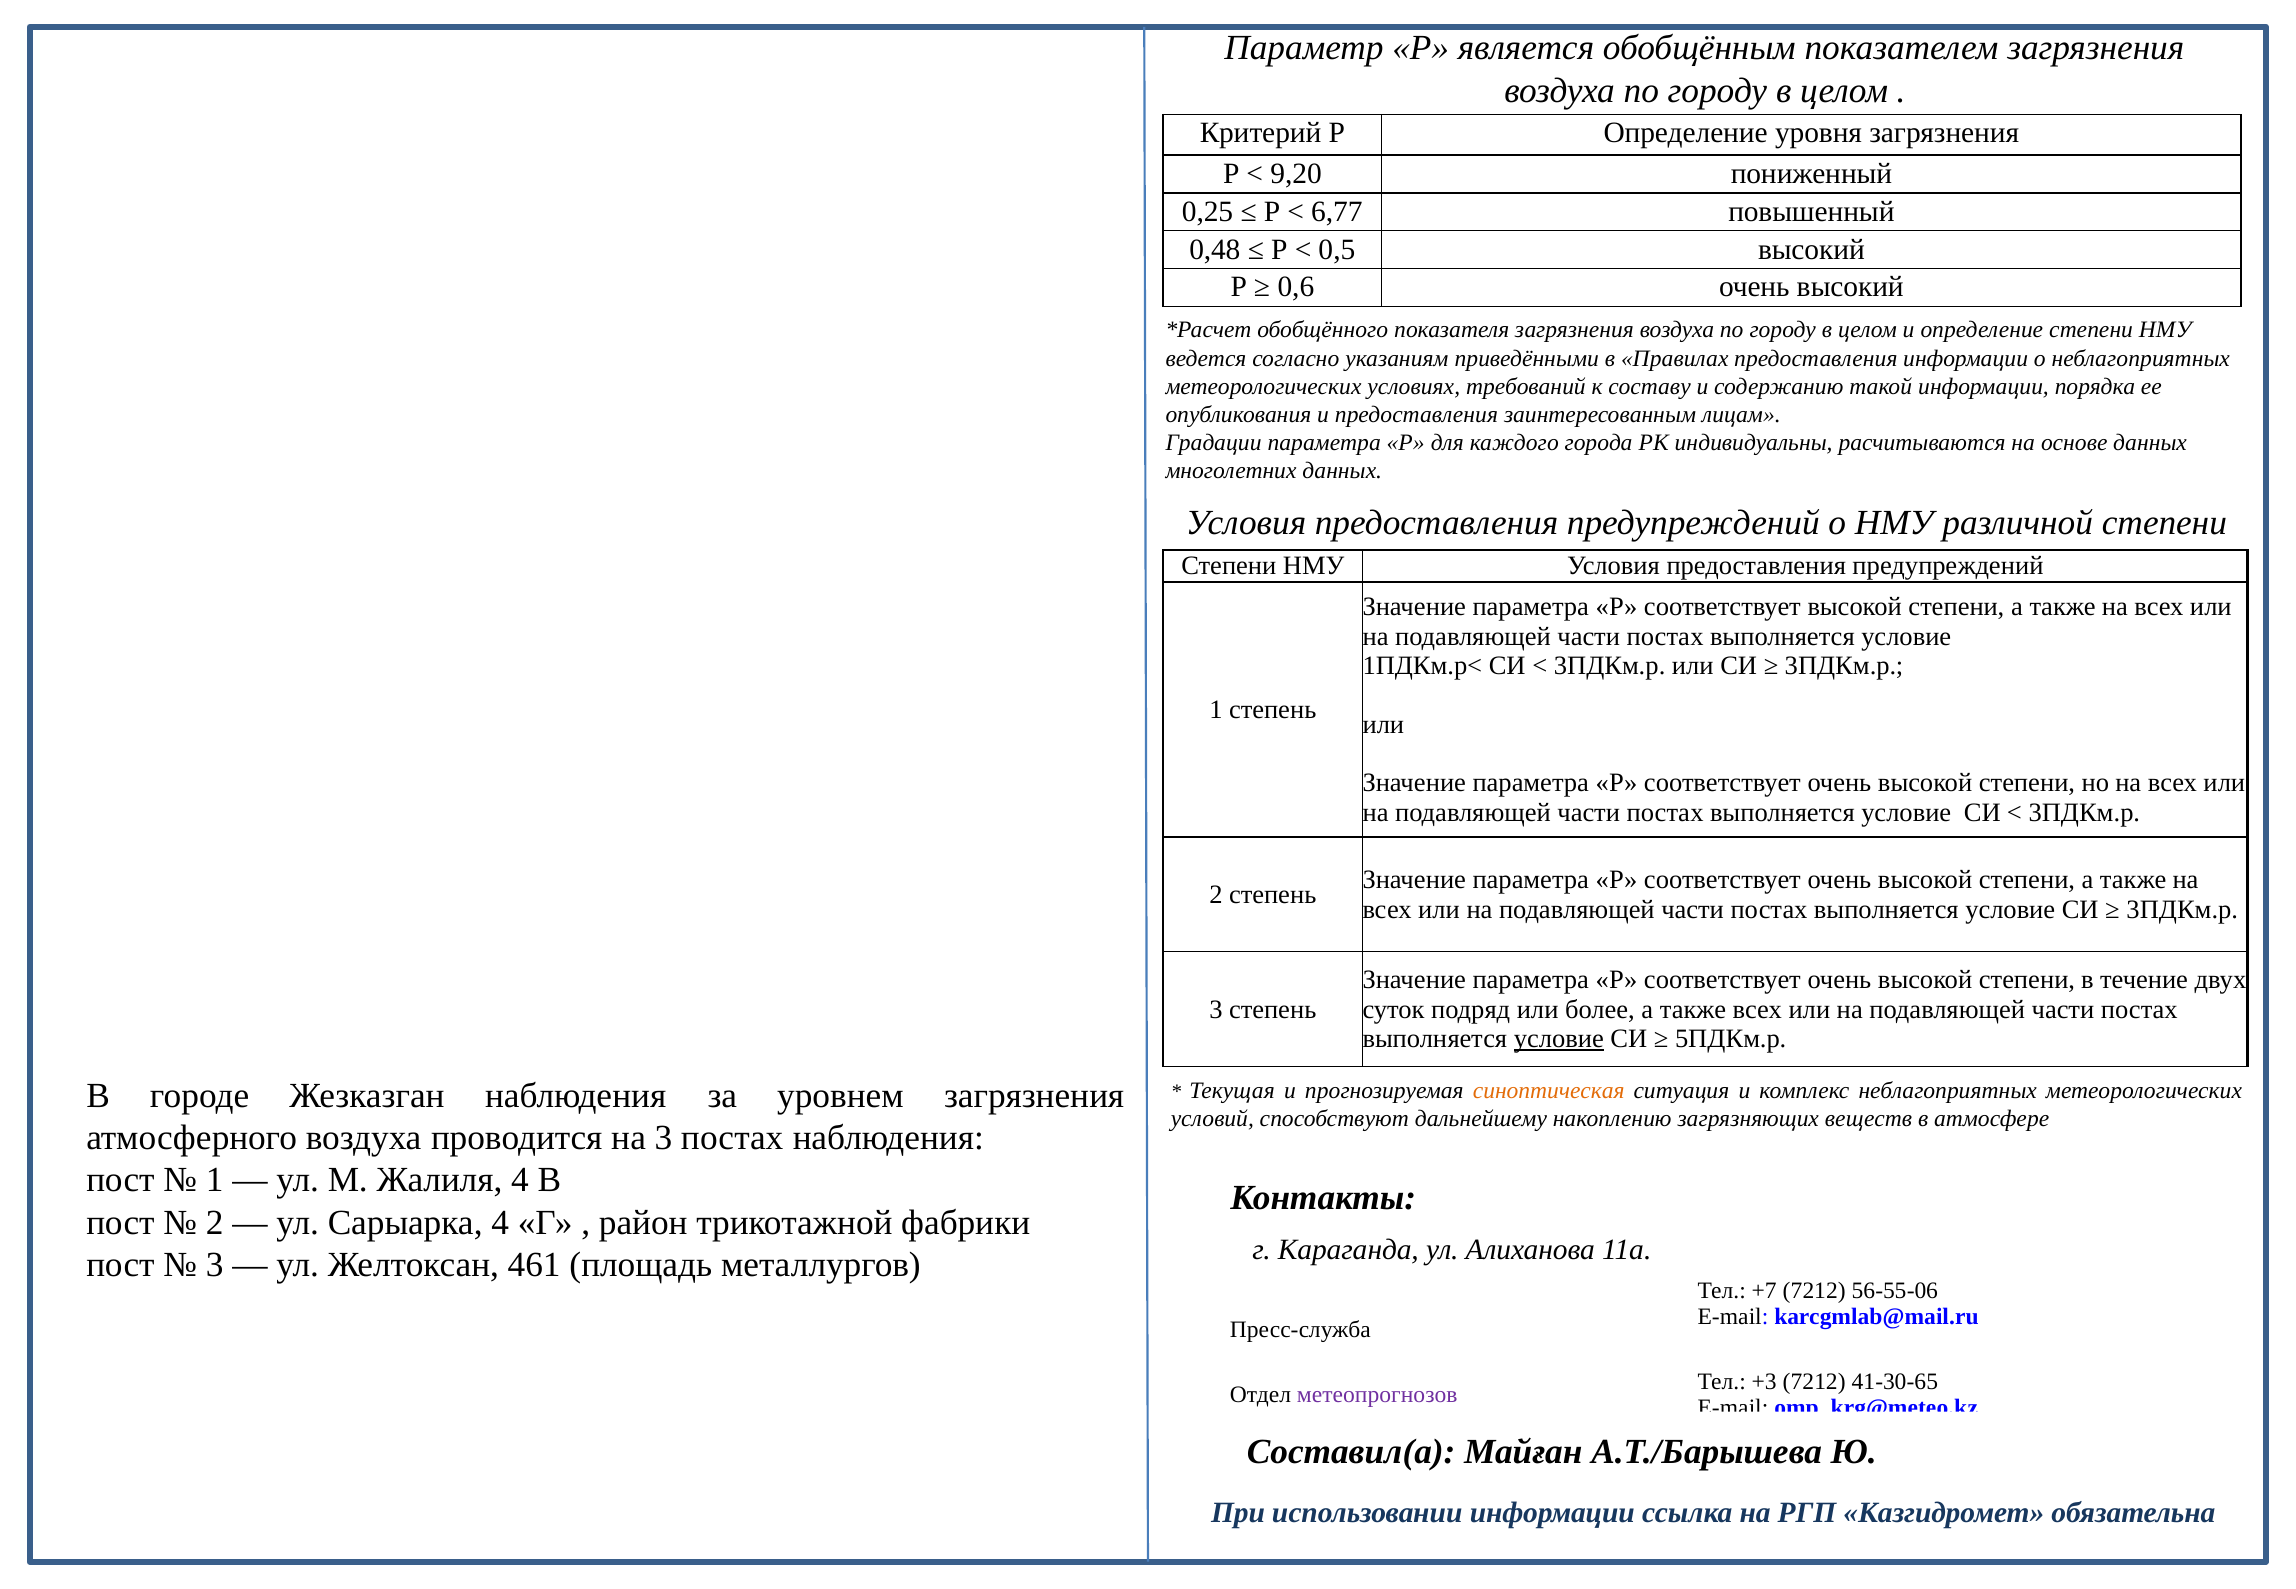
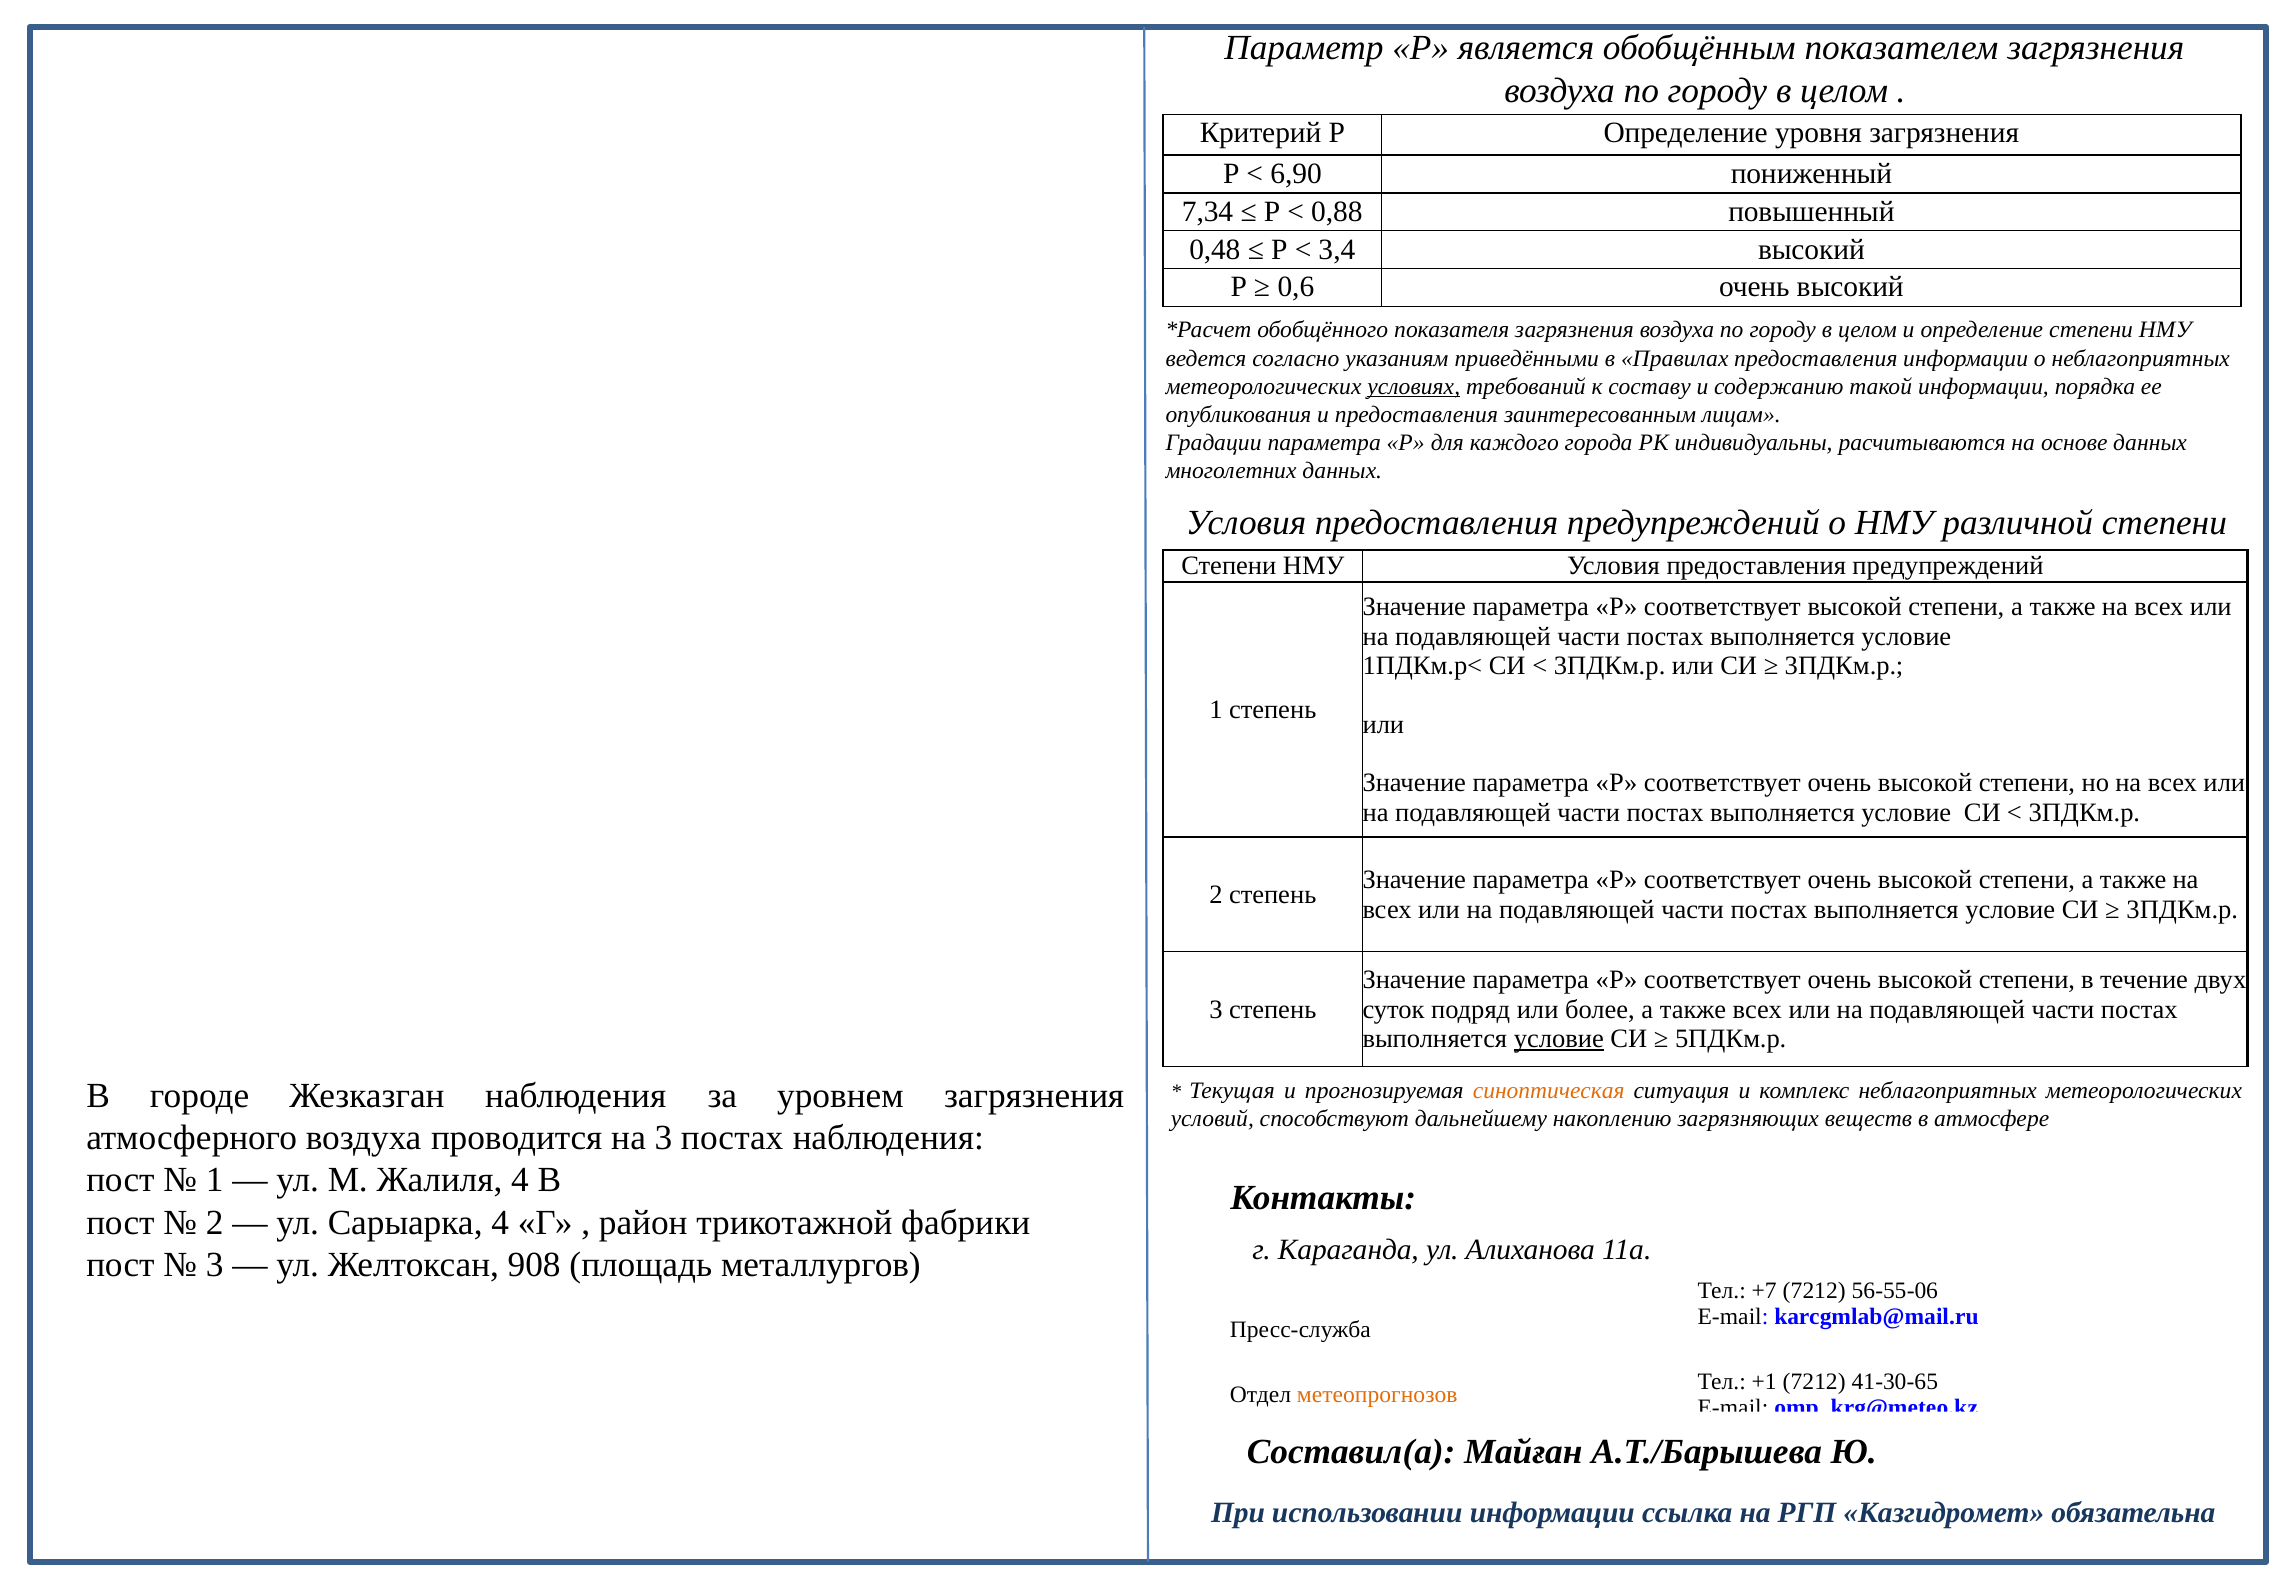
9,20: 9,20 -> 6,90 (1296, 174)
0,25: 0,25 -> 7,34 (1208, 212)
6,77: 6,77 -> 0,88 (1337, 212)
0,5: 0,5 -> 3,4 (1337, 249)
условиях underline: none -> present (1414, 387)
461: 461 -> 908 (534, 1265)
+3: +3 -> +1 (1764, 1383)
метеопрогнозов colour: purple -> orange (1377, 1396)
